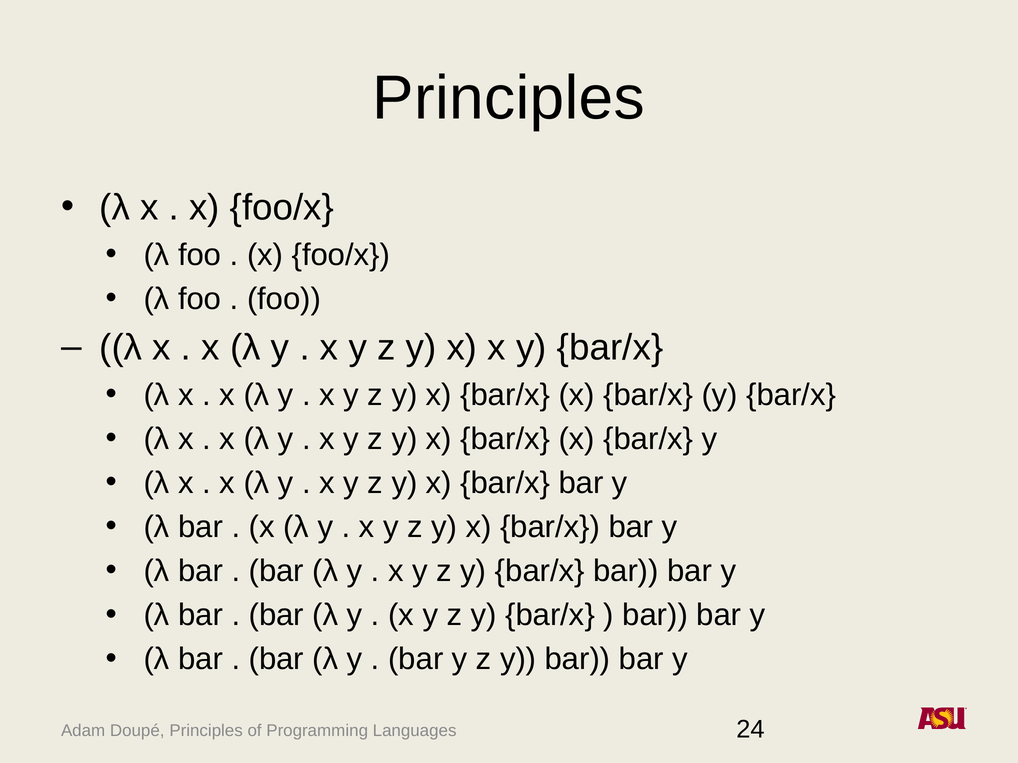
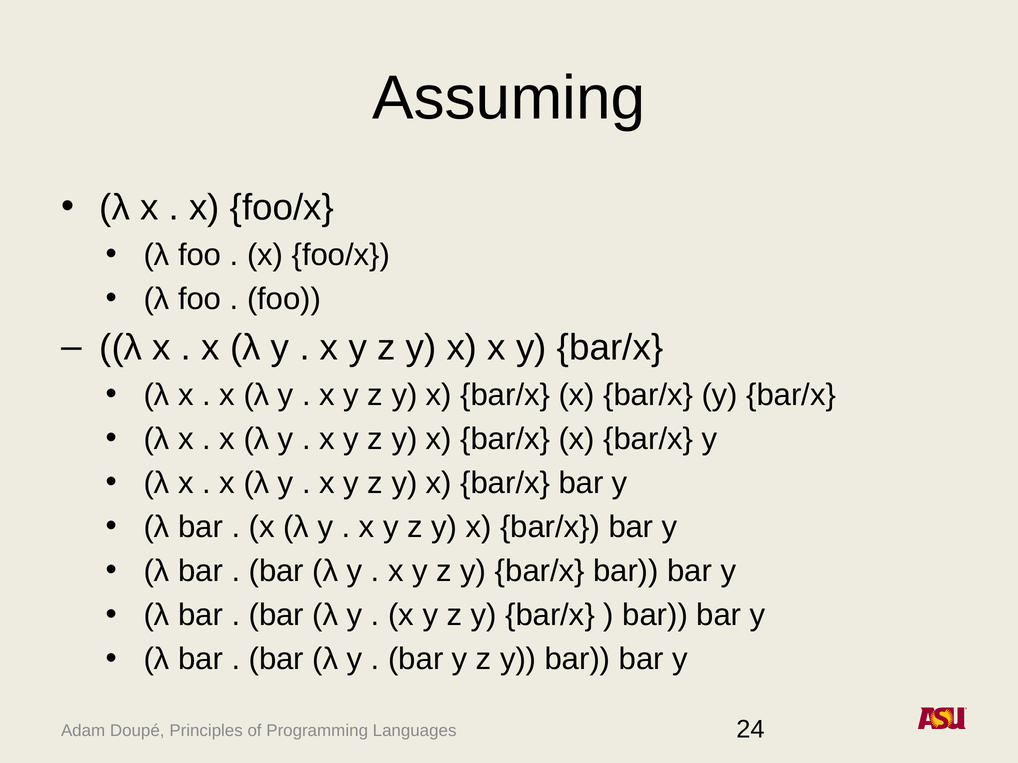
Principles: Principles -> Assuming (509, 99)
